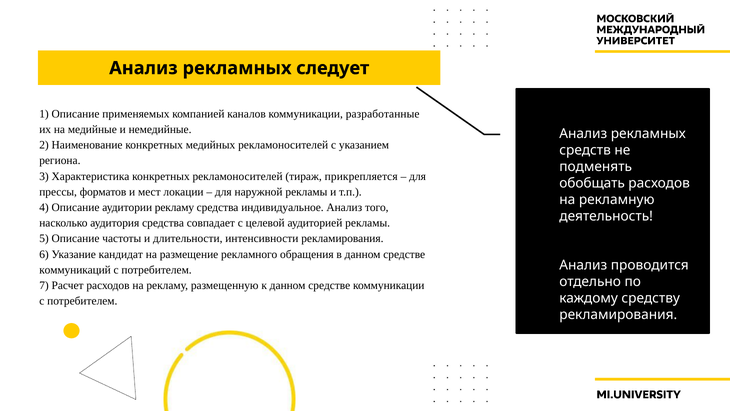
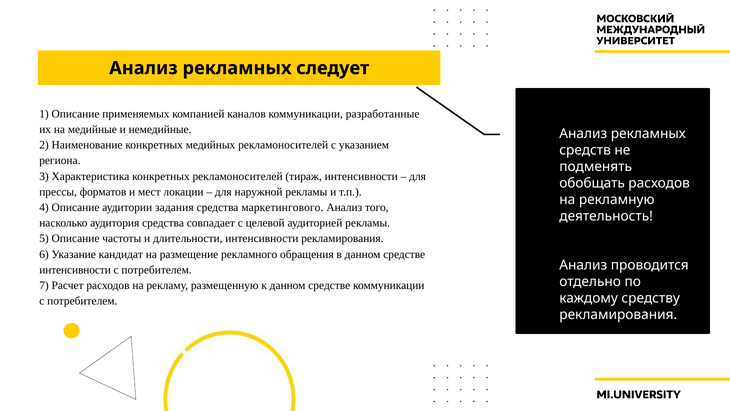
тираж прикрепляется: прикрепляется -> интенсивности (361, 176)
аудитории рекламу: рекламу -> задания (174, 207)
индивидуальное: индивидуальное -> маркетингового (282, 207)
коммуникаций: коммуникаций -> интенсивности (75, 270)
